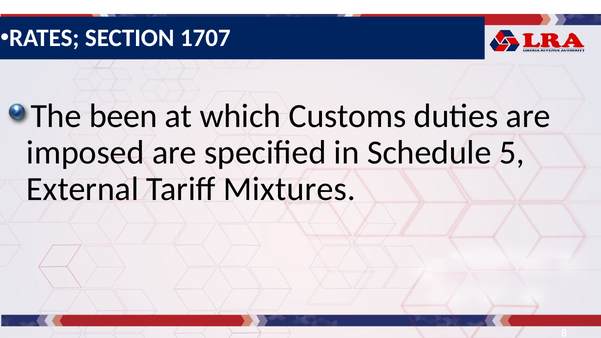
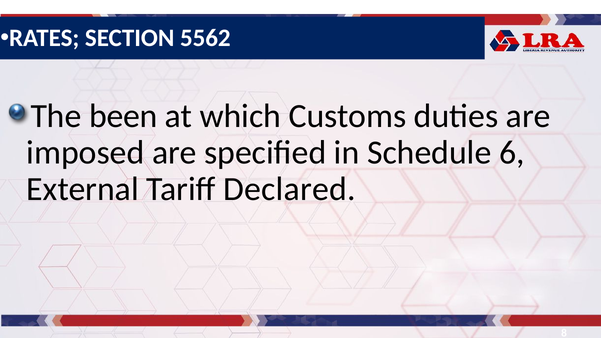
1707: 1707 -> 5562 (205, 38)
5: 5 -> 6 (512, 153)
Mixtures: Mixtures -> Declared (290, 189)
